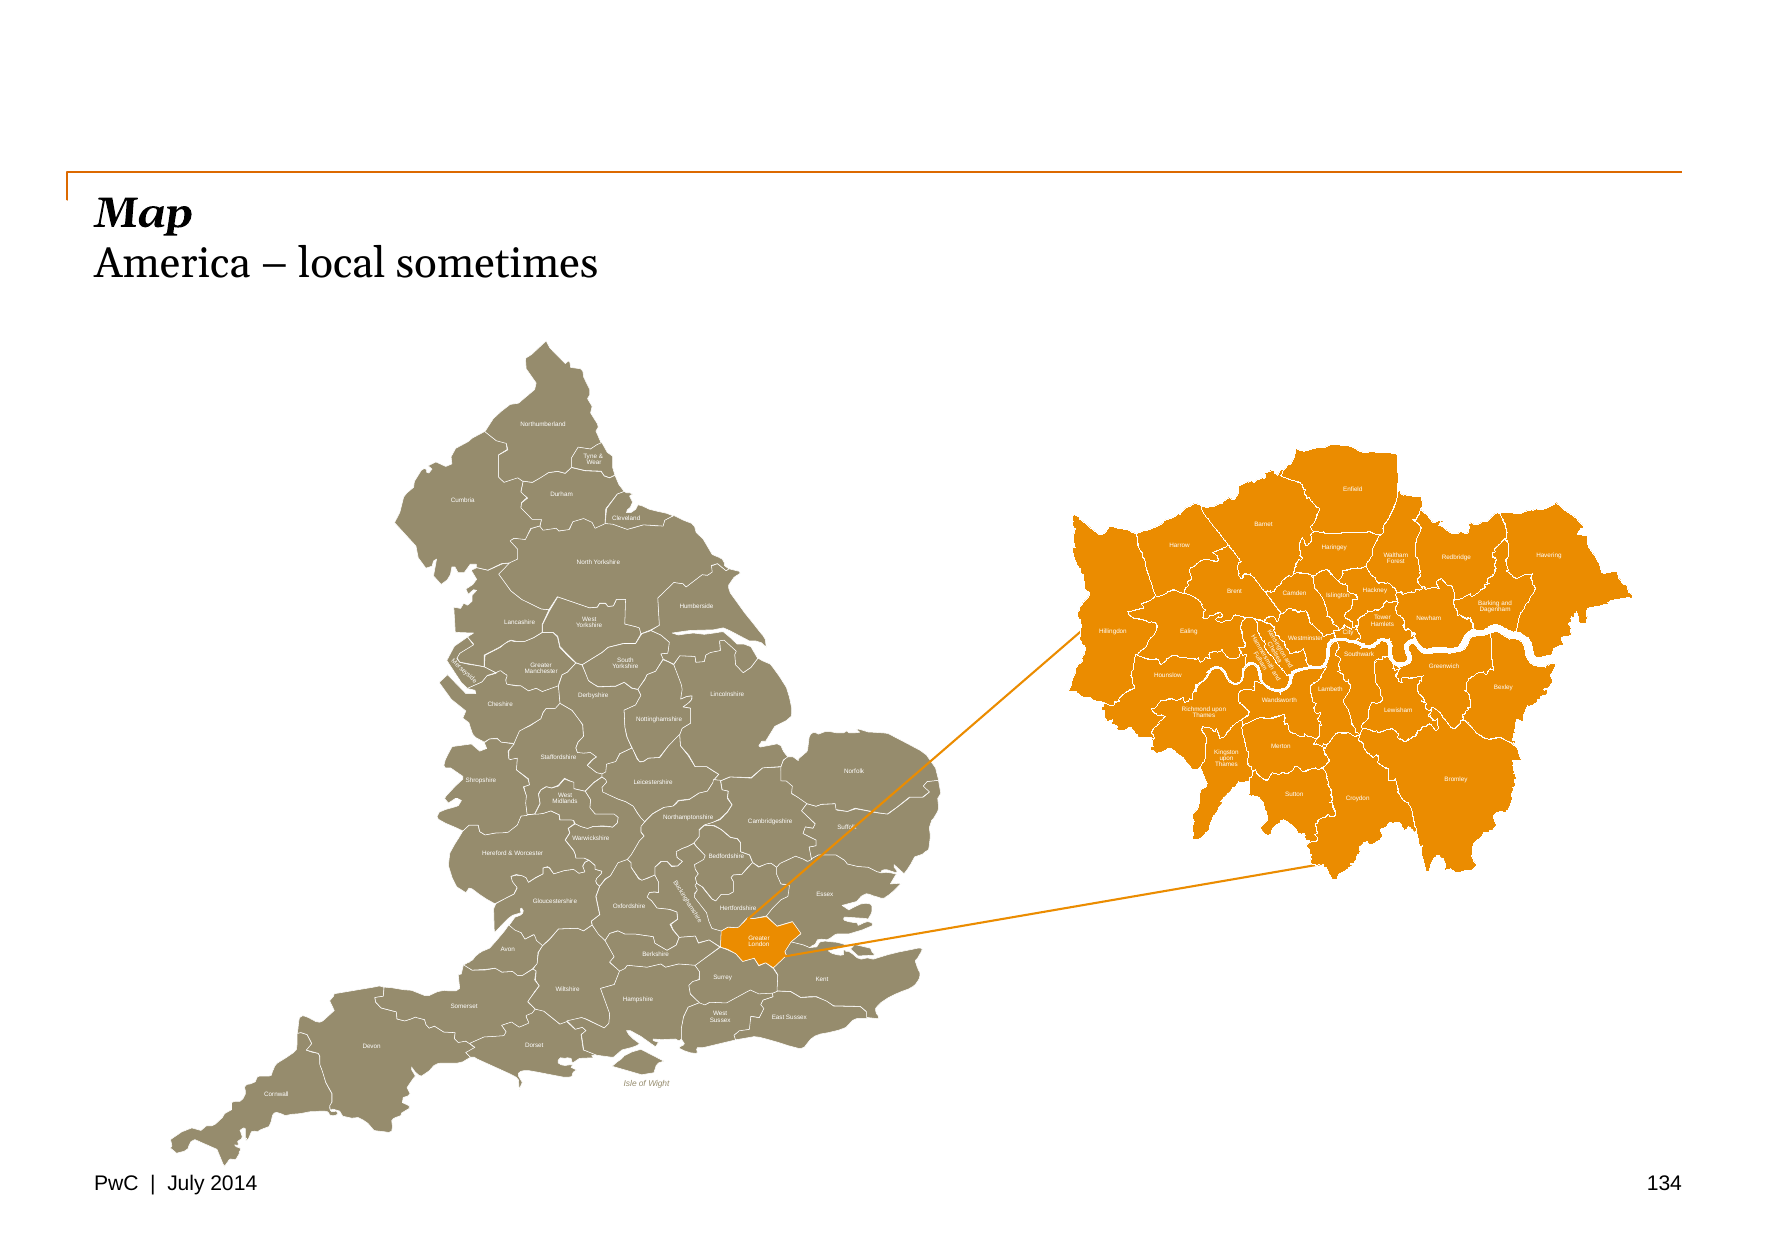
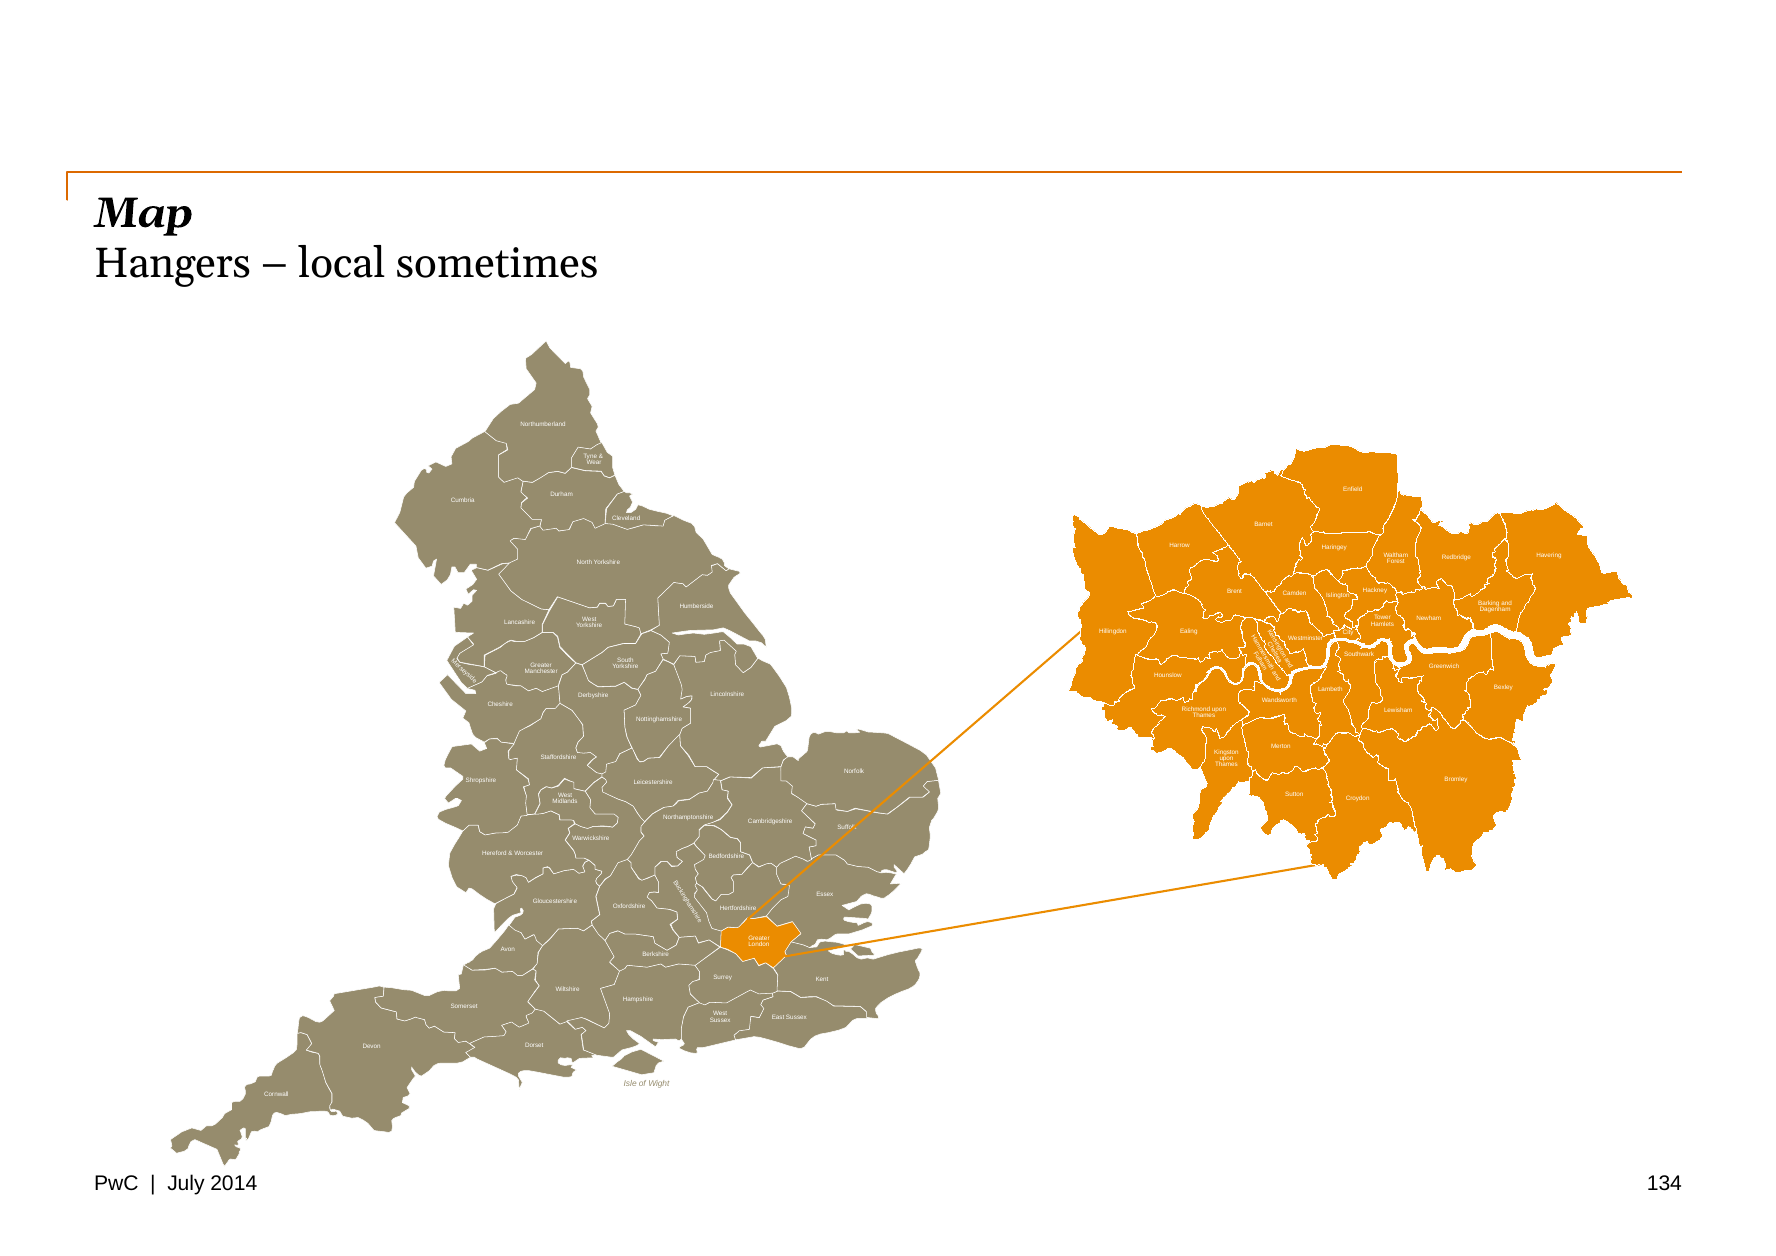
America: America -> Hangers (173, 264)
